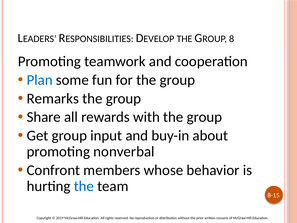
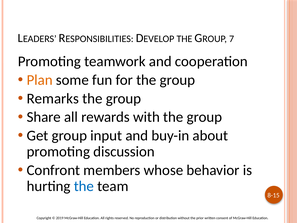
8: 8 -> 7 (232, 39)
Plan colour: blue -> orange (40, 80)
nonverbal: nonverbal -> discussion (124, 152)
